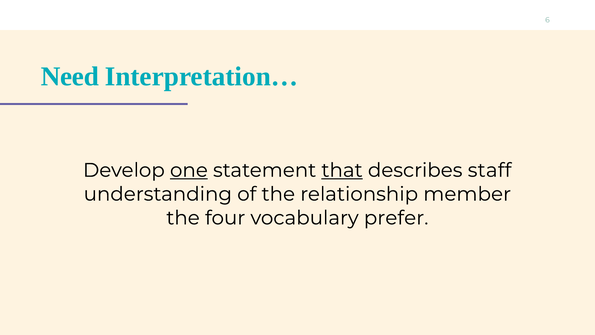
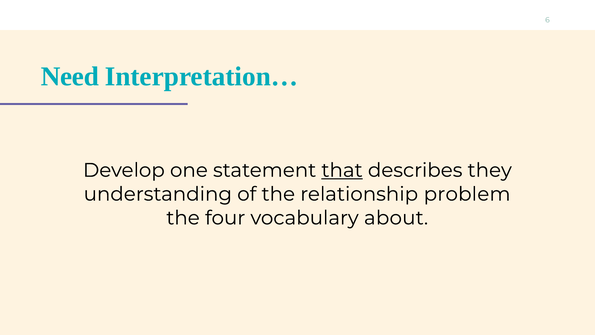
one underline: present -> none (189, 170)
staff: staff -> they (490, 170)
member: member -> problem (467, 194)
prefer: prefer -> about (396, 218)
